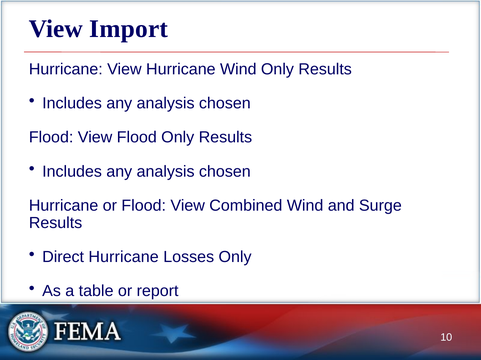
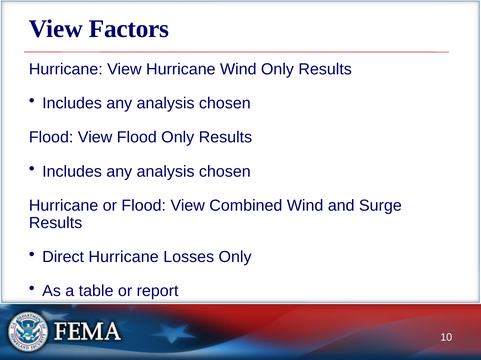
Import: Import -> Factors (129, 29)
